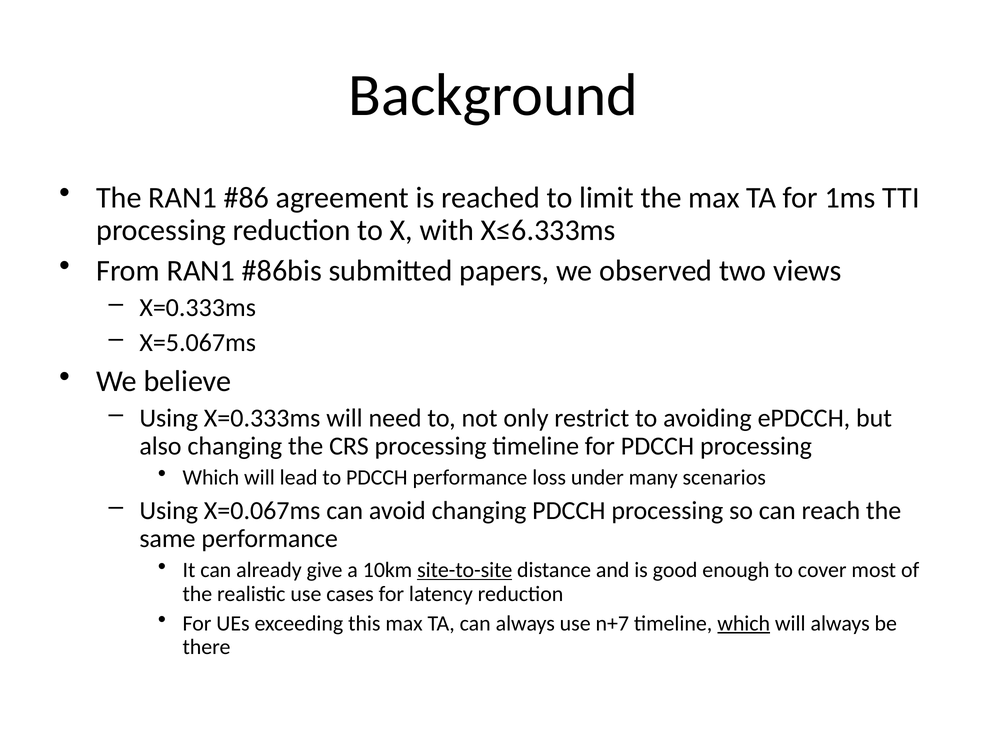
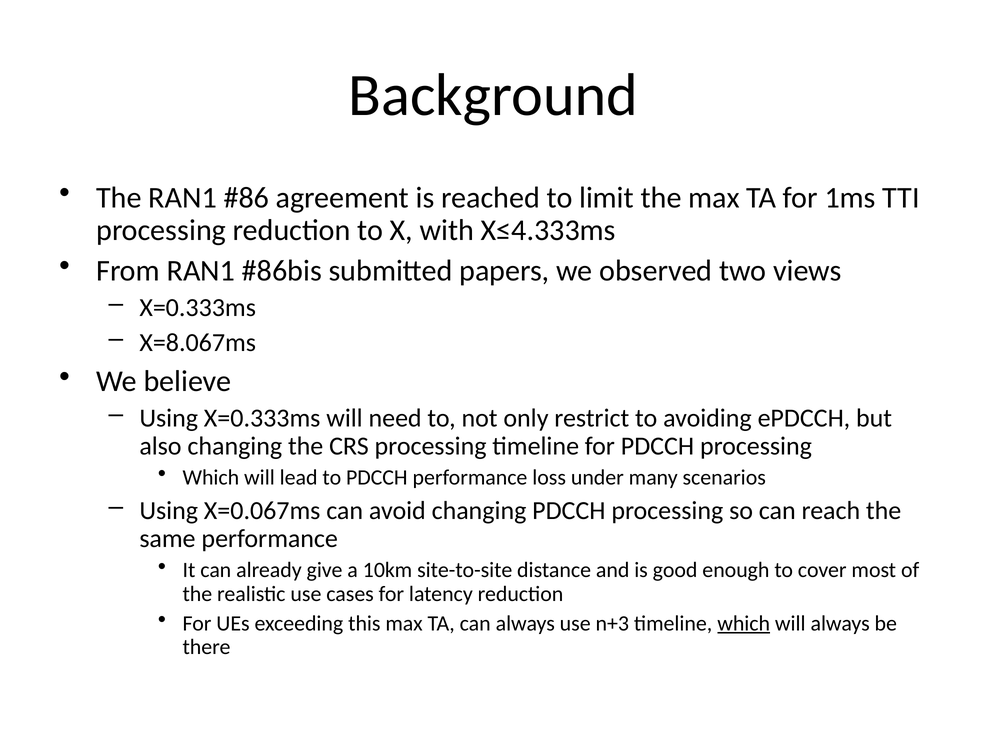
X≤6.333ms: X≤6.333ms -> X≤4.333ms (548, 230)
X=5.067ms: X=5.067ms -> X=8.067ms (198, 343)
site-to-site underline: present -> none (465, 570)
n+7: n+7 -> n+3 (612, 624)
